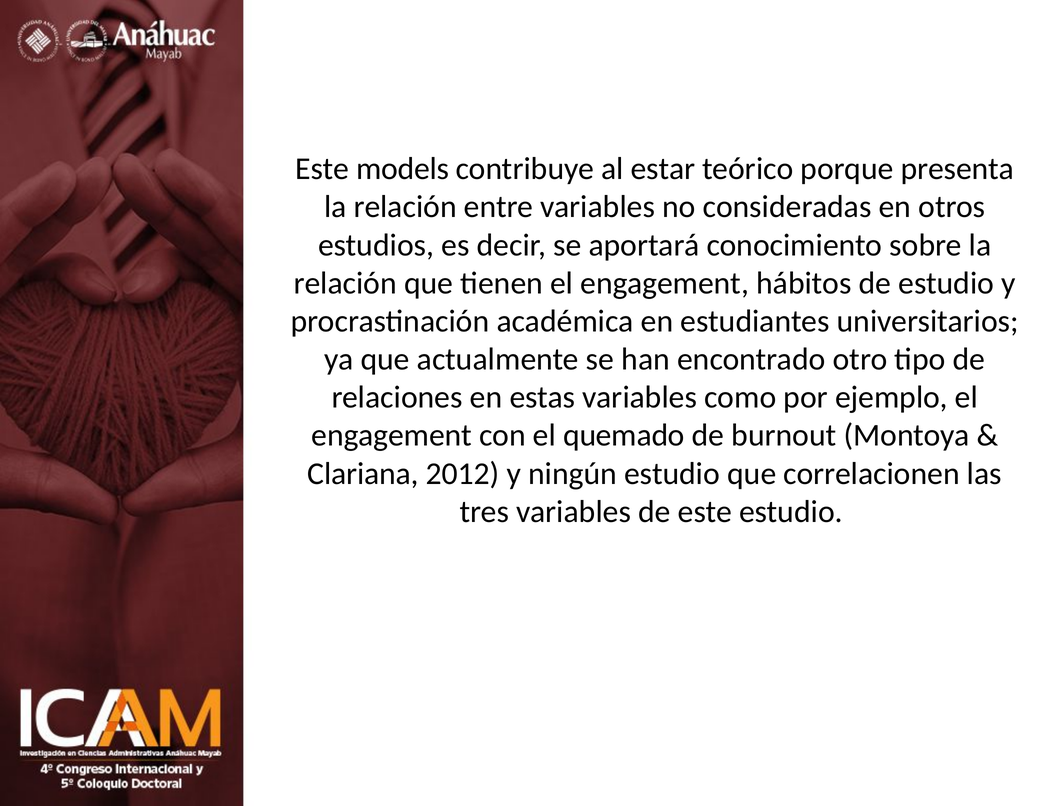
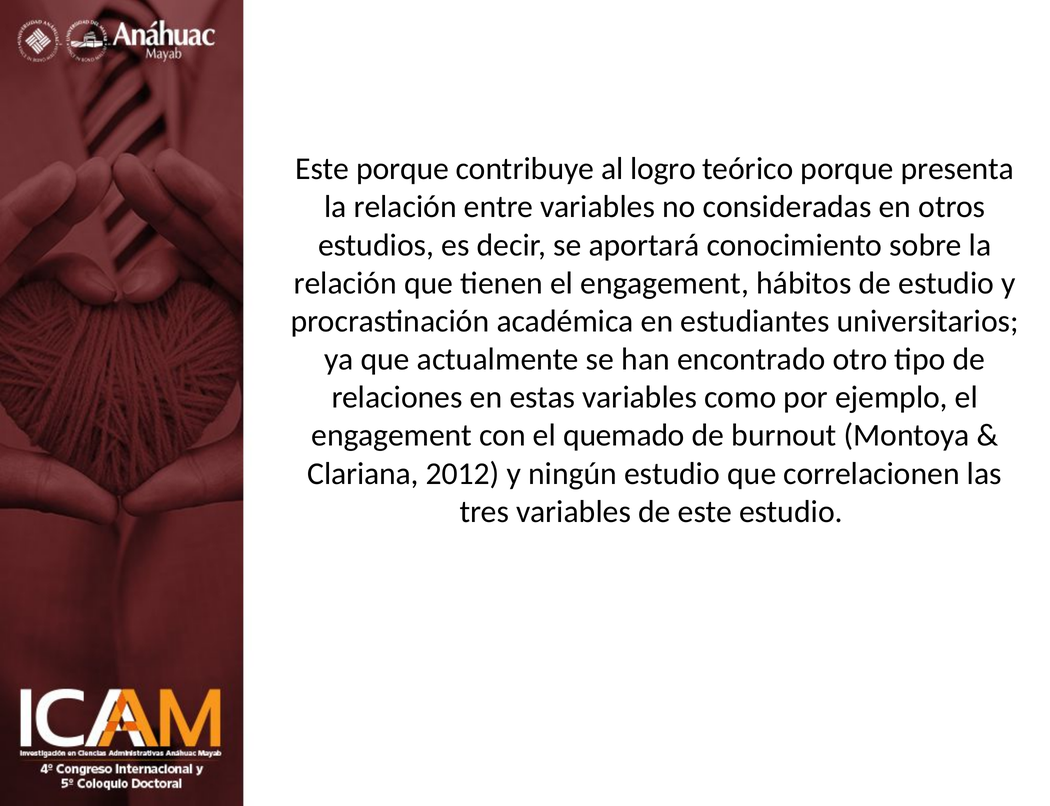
Este models: models -> porque (403, 169)
estar: estar -> logro (663, 169)
